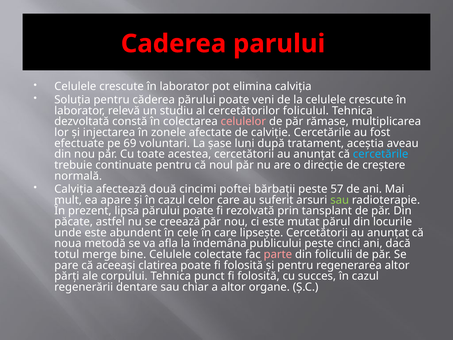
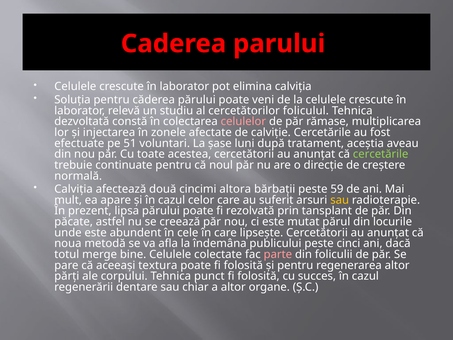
69: 69 -> 51 (130, 143)
cercetările colour: light blue -> light green (381, 154)
poftei: poftei -> altora (235, 189)
57: 57 -> 59 (337, 189)
sau colour: light green -> yellow (340, 200)
clatirea: clatirea -> textura (158, 265)
